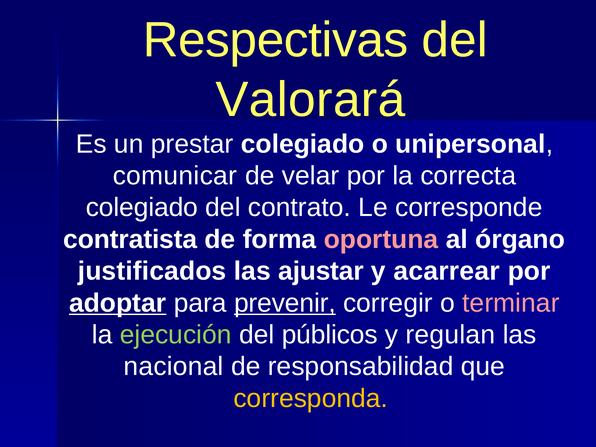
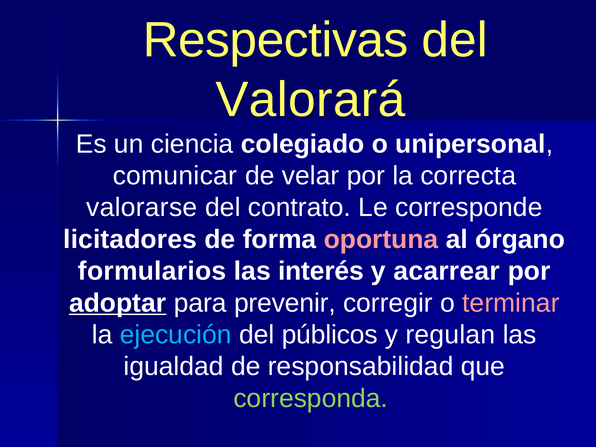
prestar: prestar -> ciencia (192, 144)
colegiado: colegiado -> valorarse (142, 208)
contratista: contratista -> licitadores (130, 239)
justificados: justificados -> formularios (152, 271)
ajustar: ajustar -> interés (321, 271)
prevenir underline: present -> none (285, 303)
ejecución colour: light green -> light blue (176, 335)
nacional: nacional -> igualdad (174, 367)
corresponda colour: yellow -> light green (311, 398)
